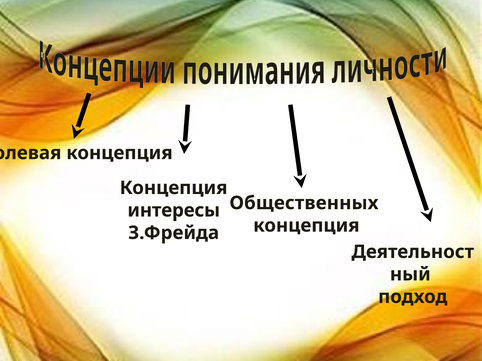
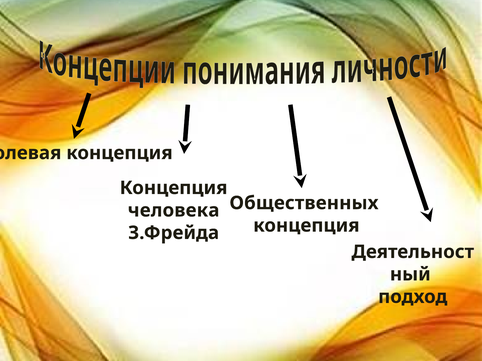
интересы: интересы -> человека (174, 211)
